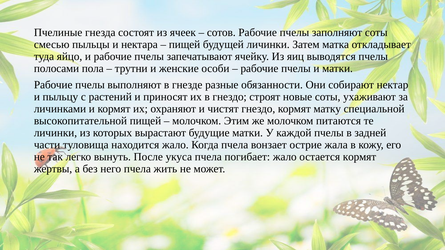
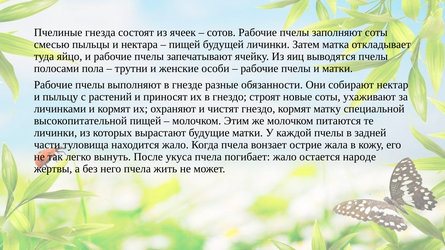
остается кормят: кормят -> народе (359, 157)
